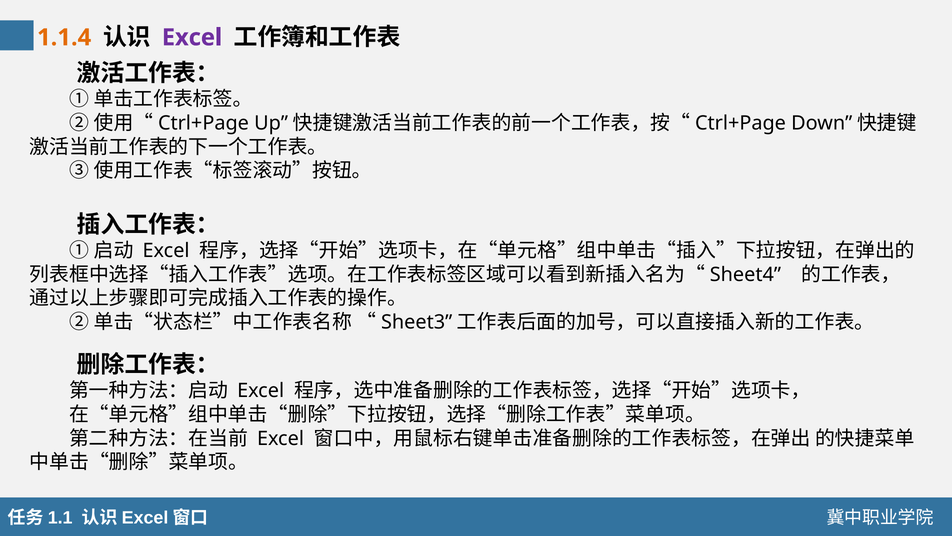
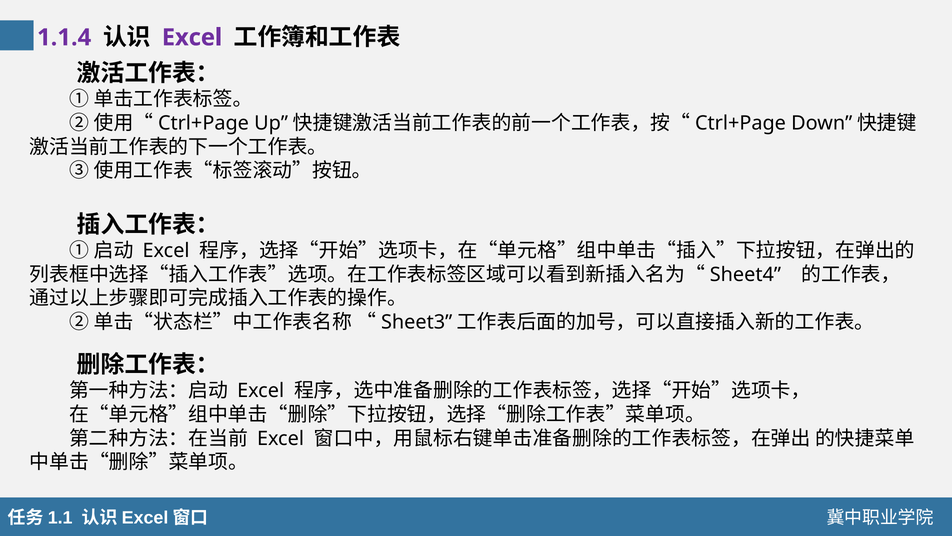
1.1.4 colour: orange -> purple (64, 37)
